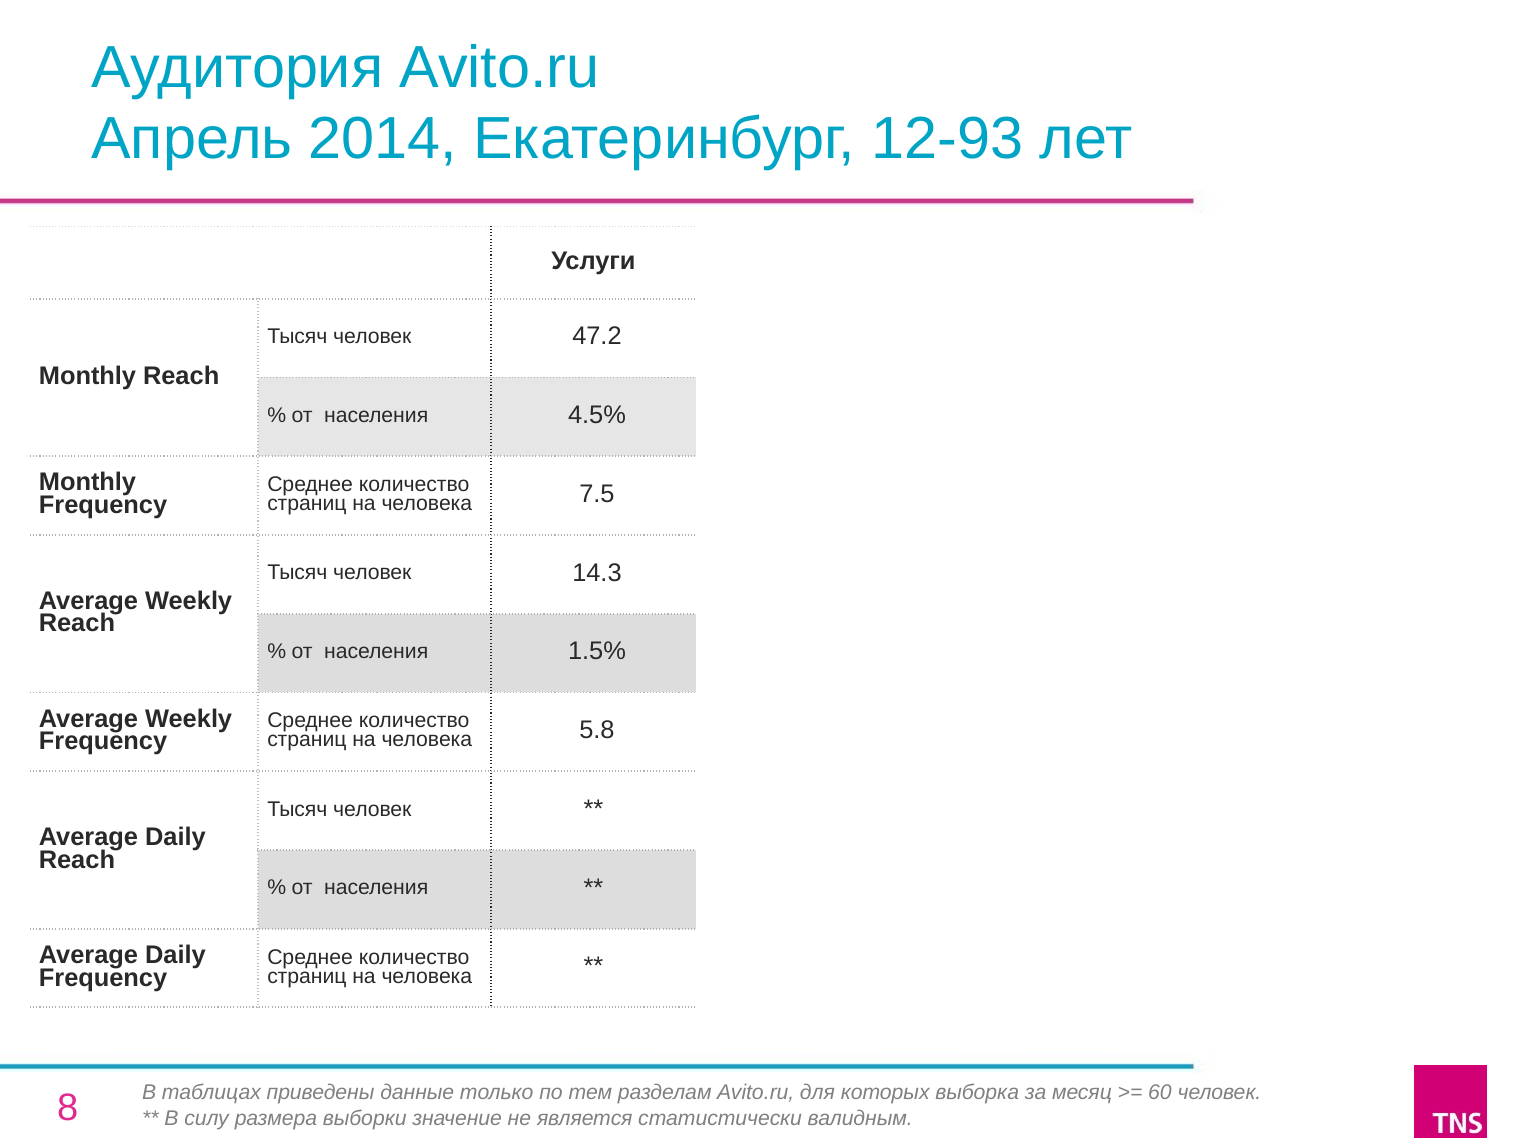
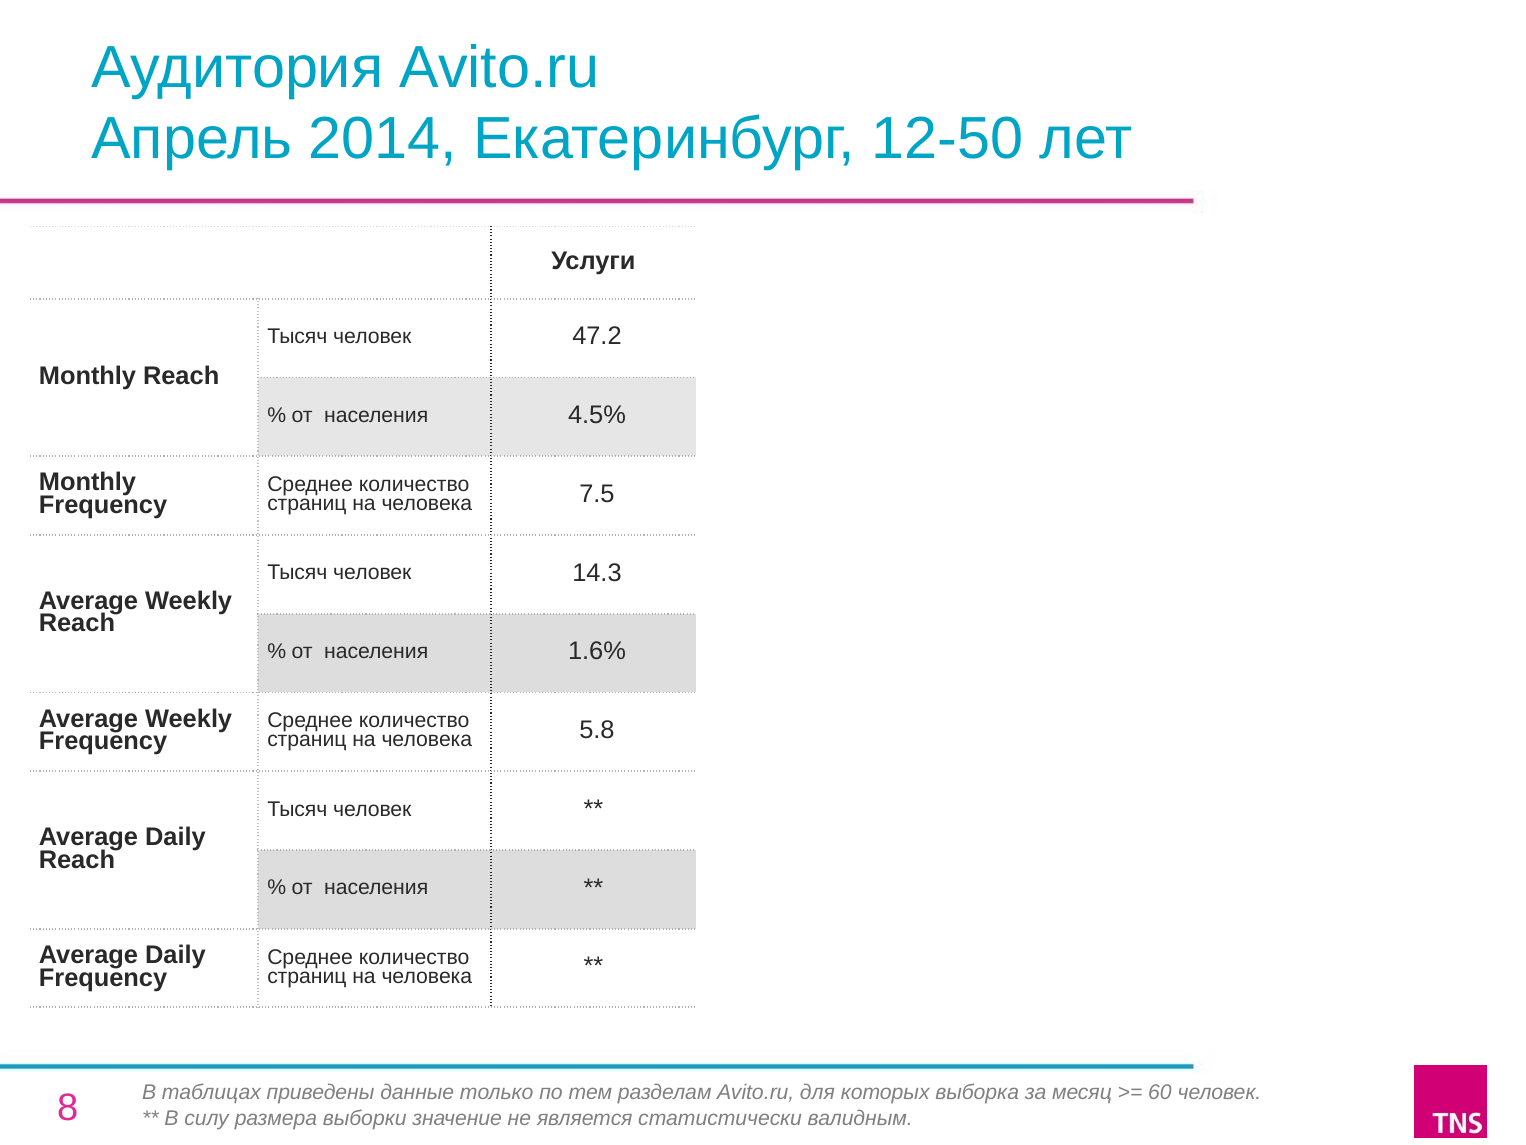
12-93: 12-93 -> 12-50 (947, 139)
1.5%: 1.5% -> 1.6% (597, 651)
